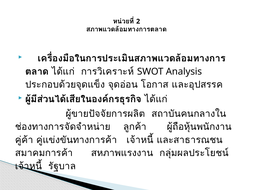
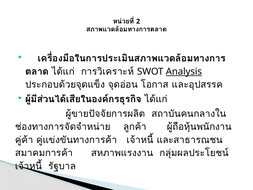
Analysis underline: none -> present (184, 71)
